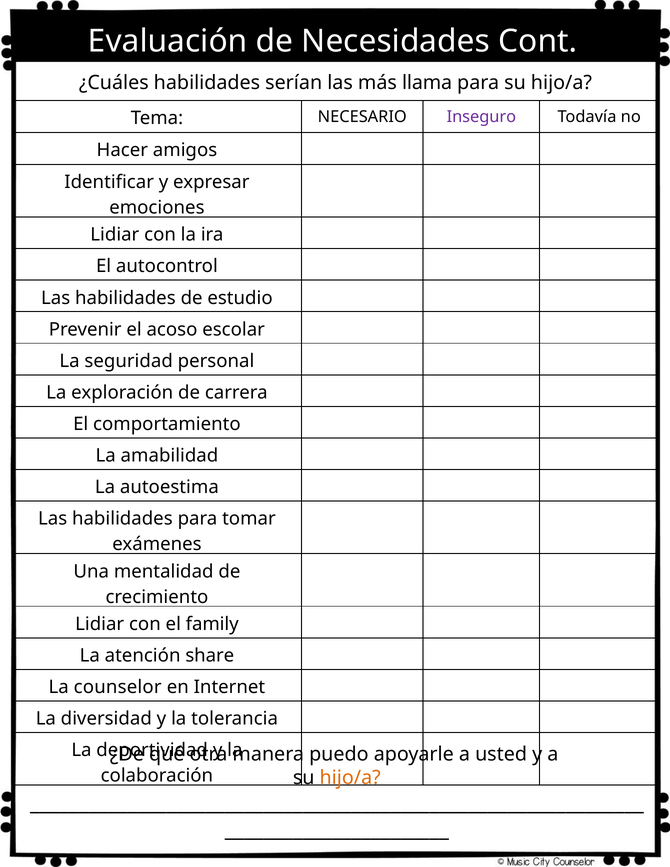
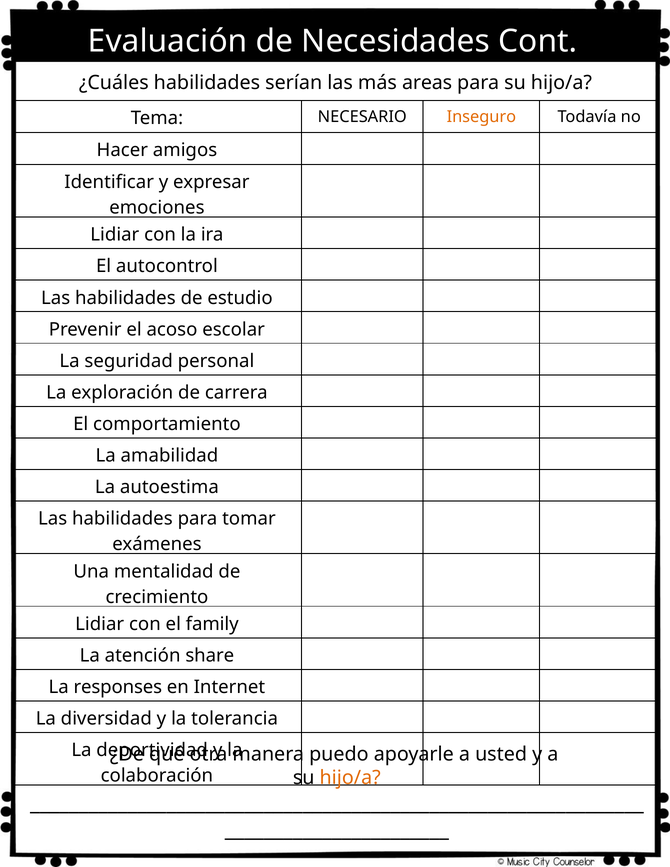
llama: llama -> areas (427, 83)
Inseguro colour: purple -> orange (481, 117)
counselor: counselor -> responses (118, 687)
